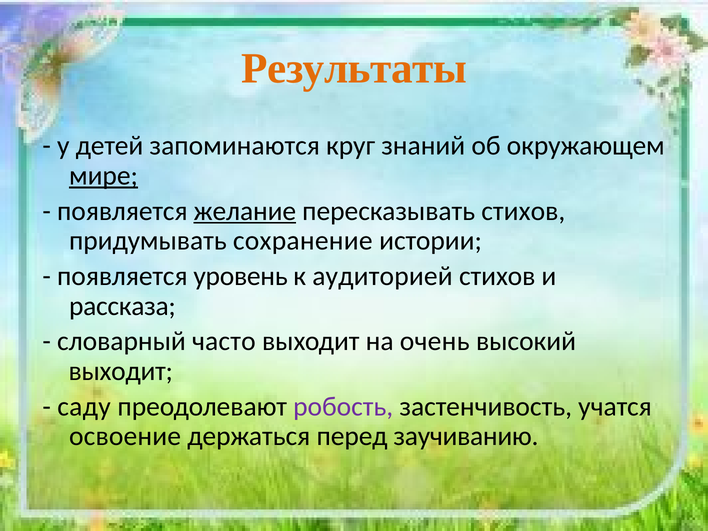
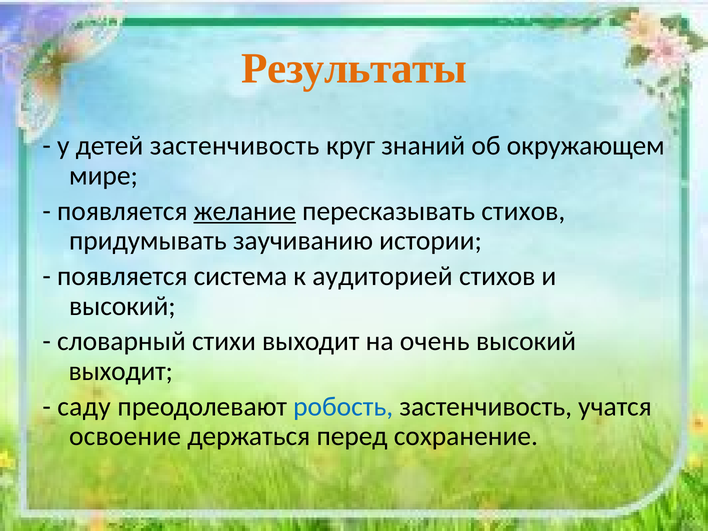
детей запоминаются: запоминаются -> застенчивость (235, 146)
мире underline: present -> none (103, 176)
сохранение: сохранение -> заучиванию (303, 241)
уровень: уровень -> система (240, 276)
рассказа: рассказа -> высокий (122, 306)
часто: часто -> стихи (224, 341)
робость colour: purple -> blue (343, 406)
заучиванию: заучиванию -> сохранение (466, 436)
